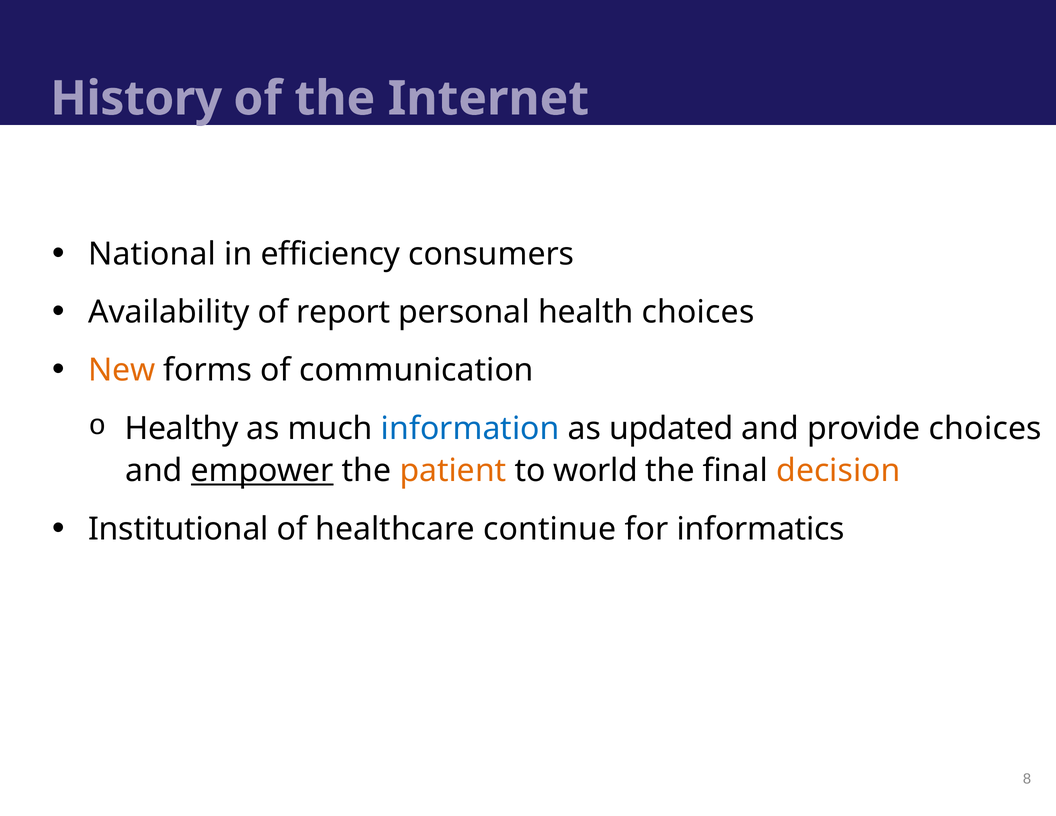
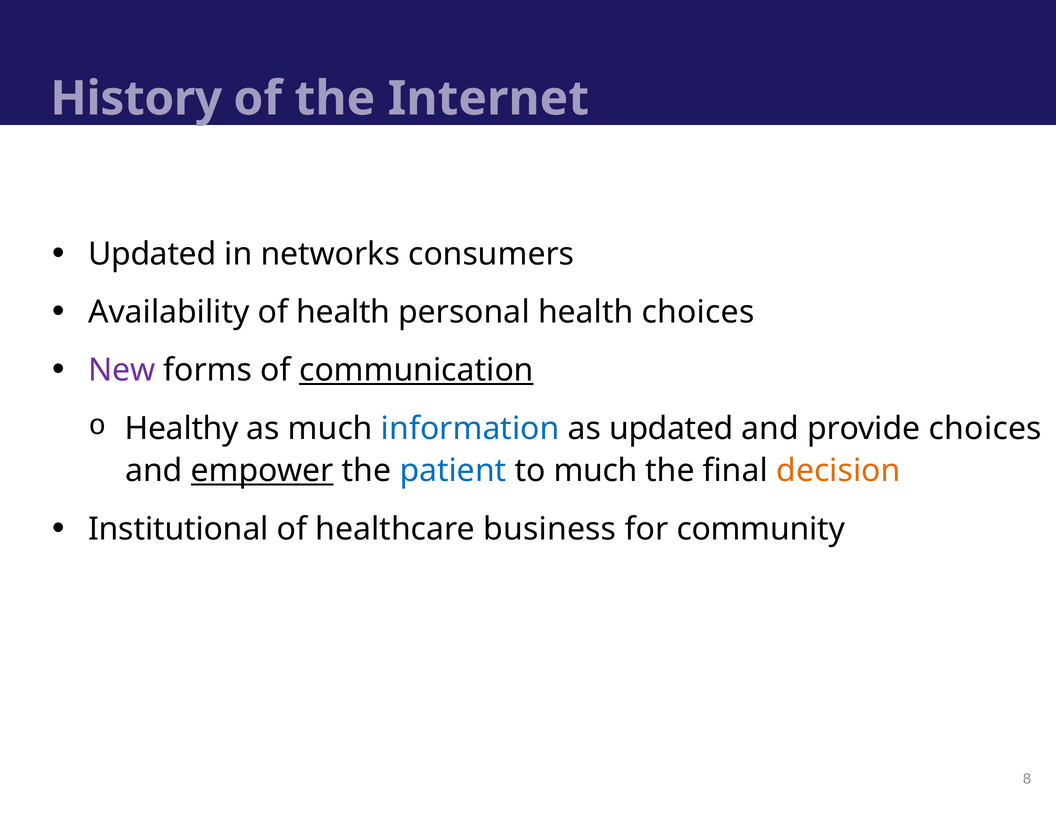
National: National -> Updated (152, 254)
efficiency: efficiency -> networks (330, 254)
of report: report -> health (343, 312)
New colour: orange -> purple (122, 370)
communication underline: none -> present (416, 370)
patient colour: orange -> blue (453, 471)
to world: world -> much (596, 471)
continue: continue -> business (550, 529)
informatics: informatics -> community (761, 529)
